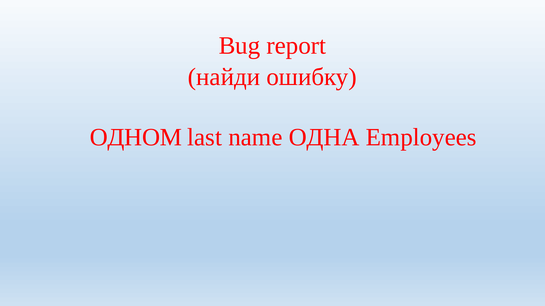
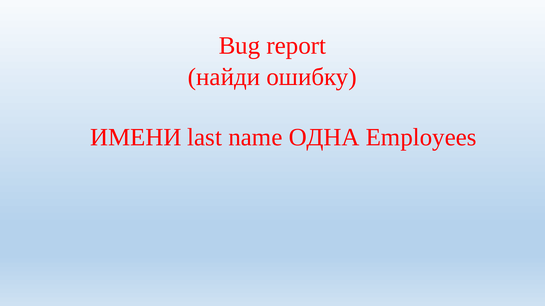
ОДНОМ: ОДНОМ -> ИМЕНИ (136, 138)
